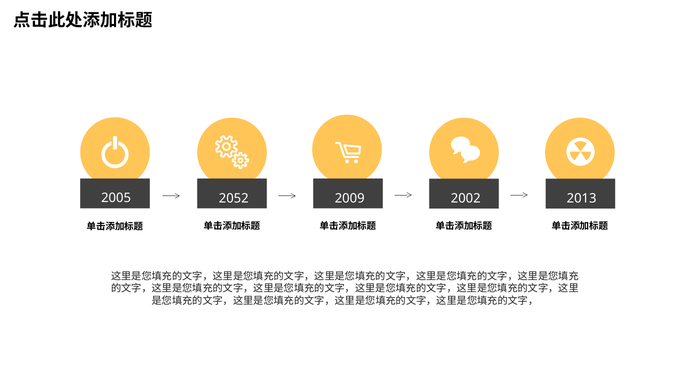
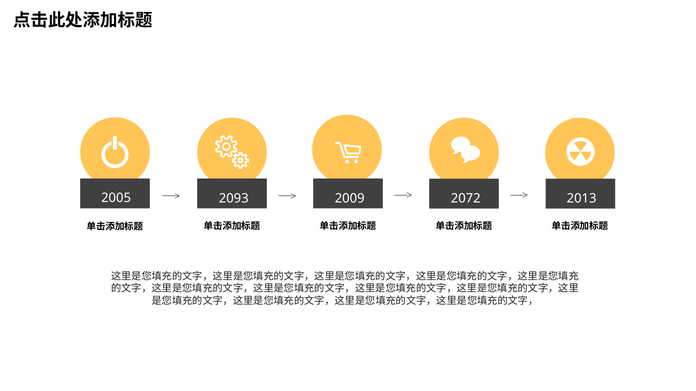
2052: 2052 -> 2093 (234, 199)
2002: 2002 -> 2072 (466, 199)
